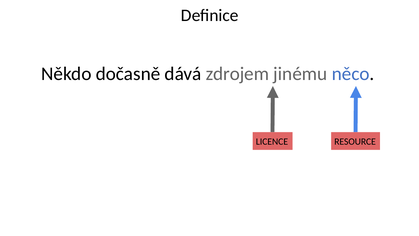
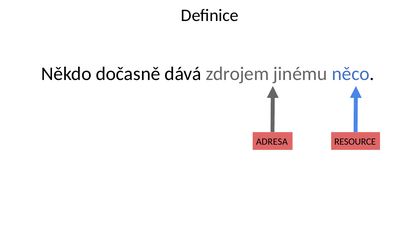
LICENCE: LICENCE -> ADRESA (272, 142)
